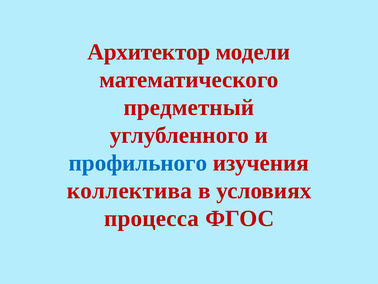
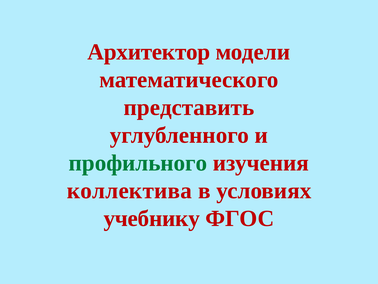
предметный: предметный -> представить (189, 107)
профильного colour: blue -> green (138, 163)
процесса: процесса -> учебнику (152, 218)
